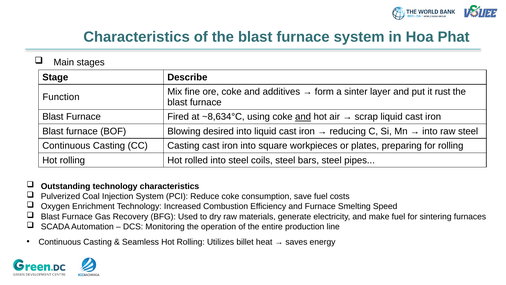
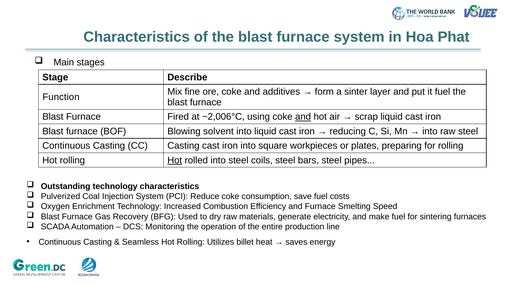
it rust: rust -> fuel (443, 92)
~8,634°C: ~8,634°C -> ~2,006°C (223, 117)
desired: desired -> solvent (218, 131)
Hot underline: none -> present (175, 160)
